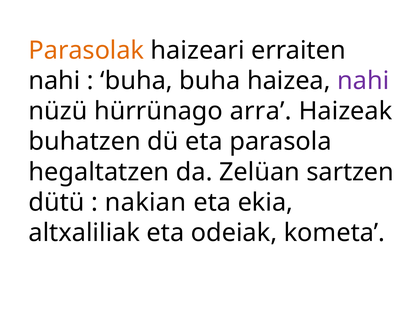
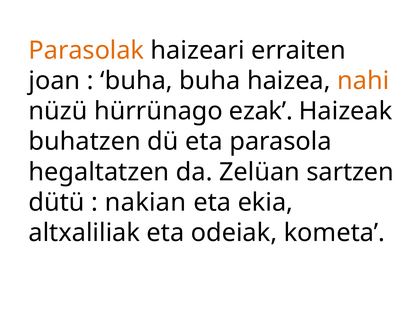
nahi: nahi -> joan (54, 81)
nahi colour: purple -> orange (363, 81)
arra: arra -> ezak (261, 111)
